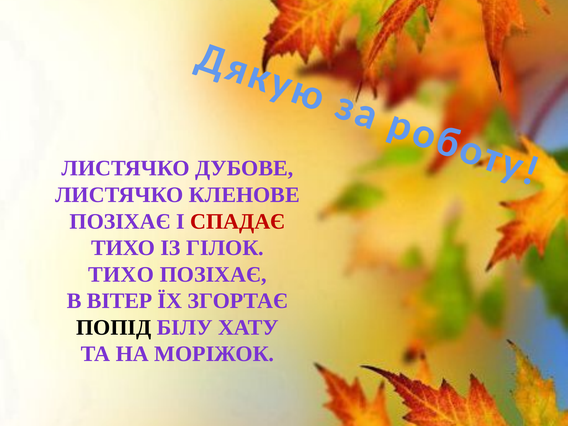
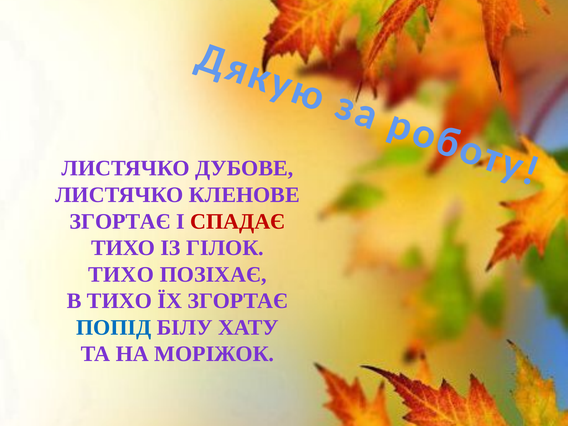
ПОЗІХАЄ: ПОЗІХАЄ -> ЗГОРТАЄ (120, 221)
В ВІТЕР: ВІТЕР -> ТИХО (120, 301)
ПОПІД colour: black -> blue (114, 327)
